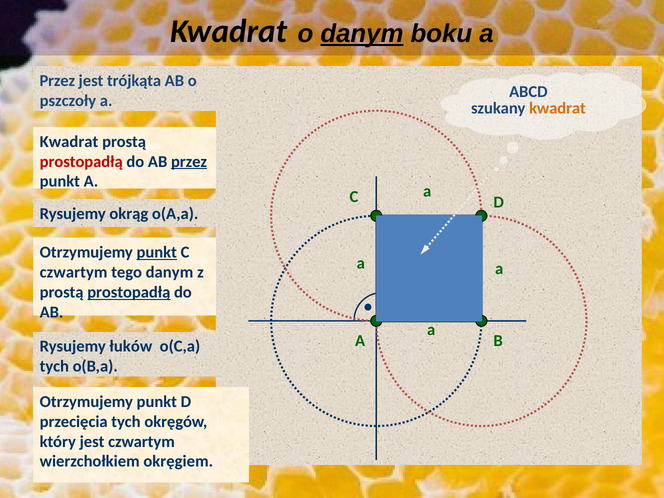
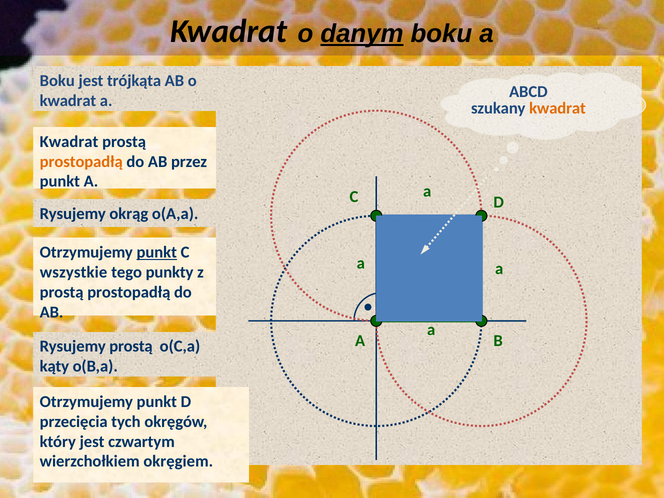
Przez: Przez -> Boku (57, 81)
pszczoły: pszczoły -> kwadrat (68, 101)
prostopadłą colour: red -> orange (81, 162)
przez underline: present -> none (189, 162)
czwartym: czwartym -> wszystkie (74, 272)
tego danym: danym -> punkty (170, 272)
prostopadłą underline: present -> none (129, 292)
Rysujemy łuków: łuków -> prostą (131, 346)
tych: tych -> kąty (54, 366)
